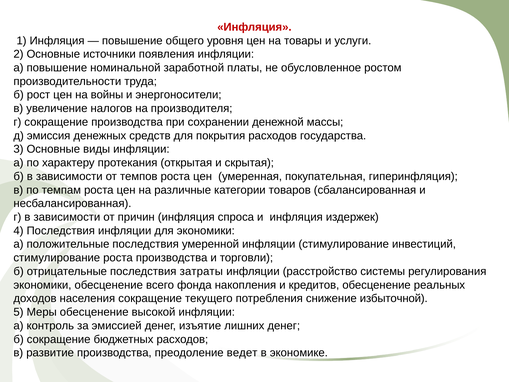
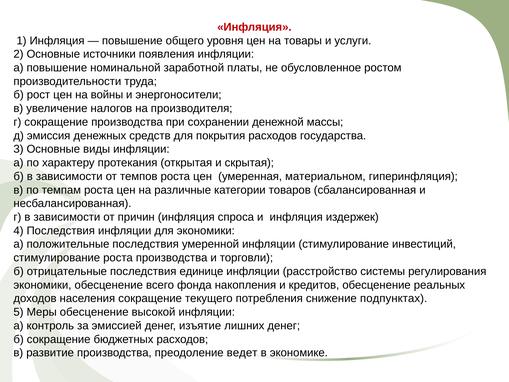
покупательная: покупательная -> материальном (325, 176)
затраты: затраты -> единице (201, 271)
избыточной: избыточной -> подпунктах (394, 298)
